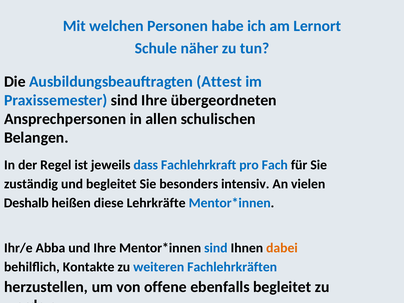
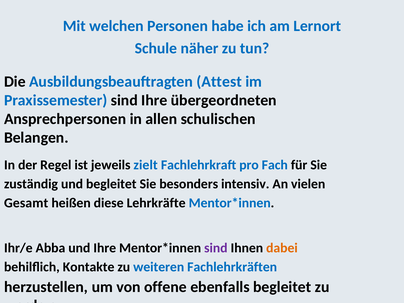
dass: dass -> zielt (146, 165)
Deshalb: Deshalb -> Gesamt (26, 203)
sind colour: blue -> purple (216, 248)
